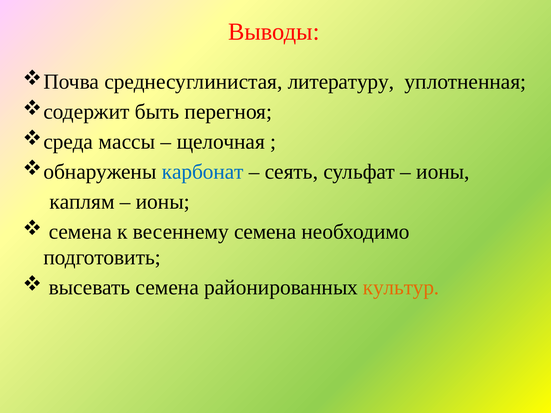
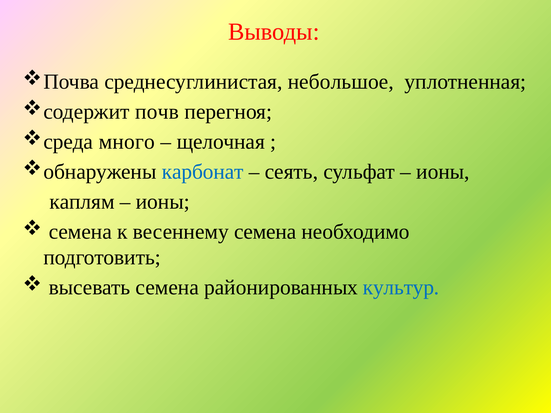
литературу: литературу -> небольшое (341, 82)
быть: быть -> почв (157, 112)
массы: массы -> много (127, 142)
культур colour: orange -> blue (401, 288)
